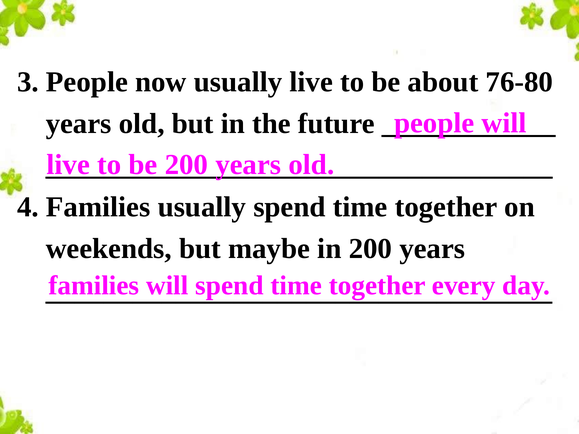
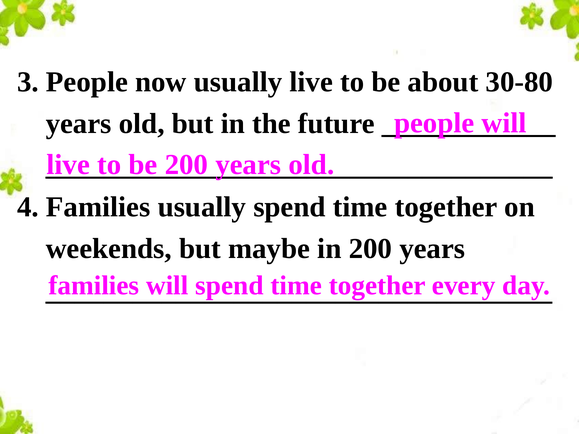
76-80: 76-80 -> 30-80 (519, 82)
